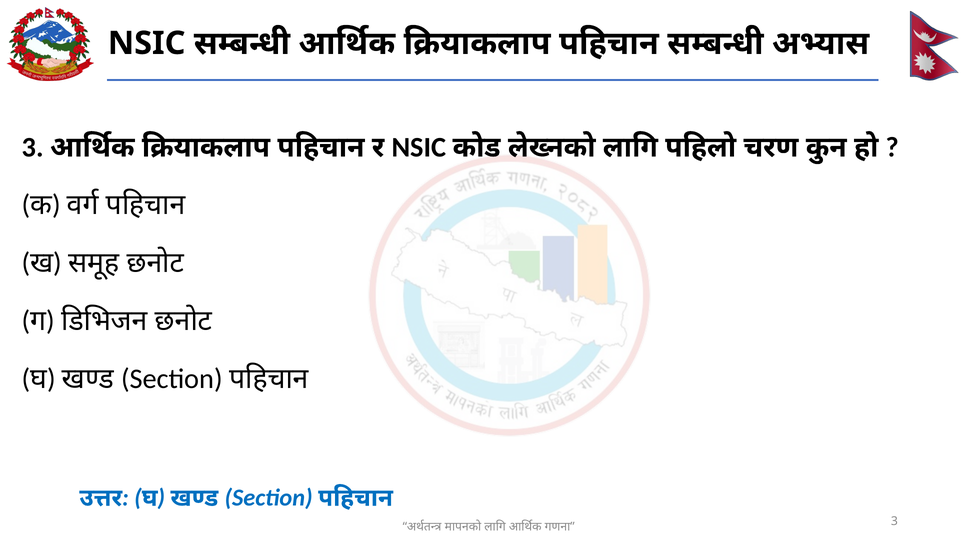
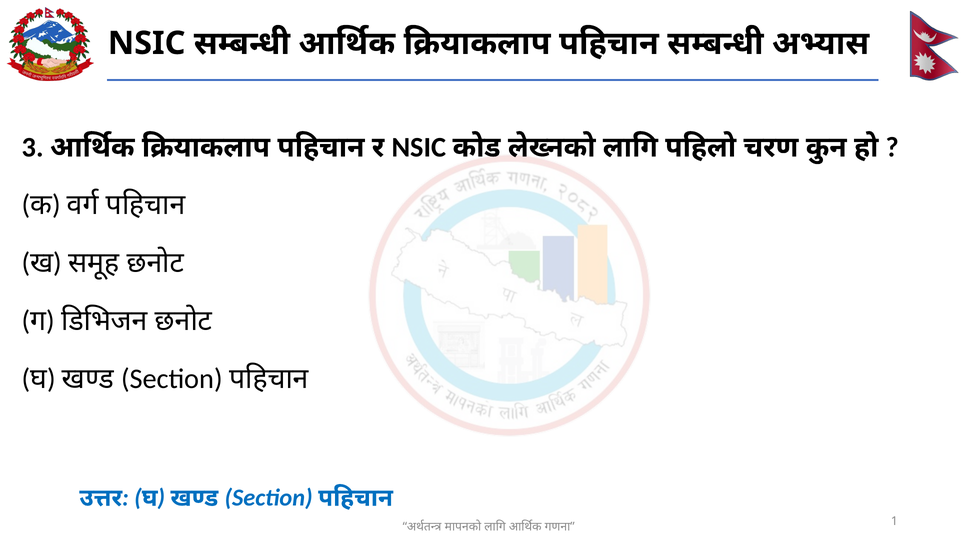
3: 3 -> 1 (894, 521)
